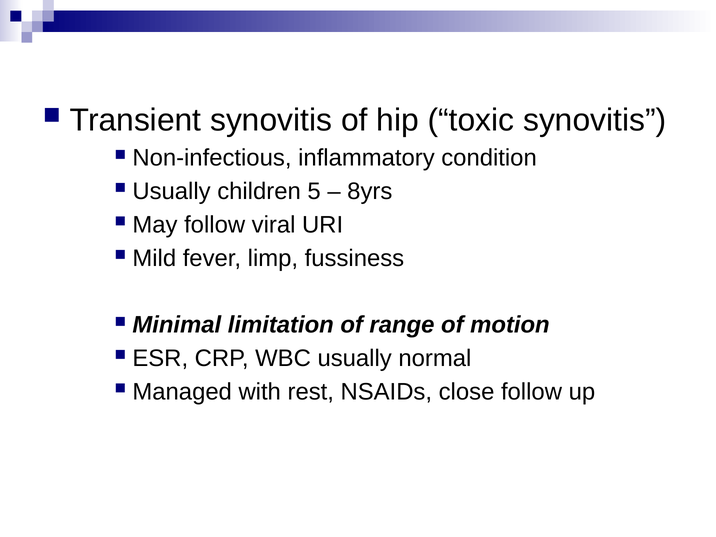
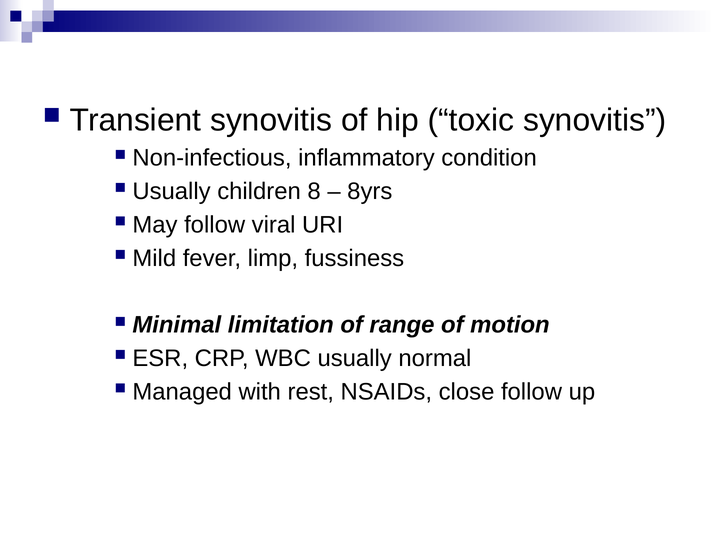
5: 5 -> 8 (314, 191)
